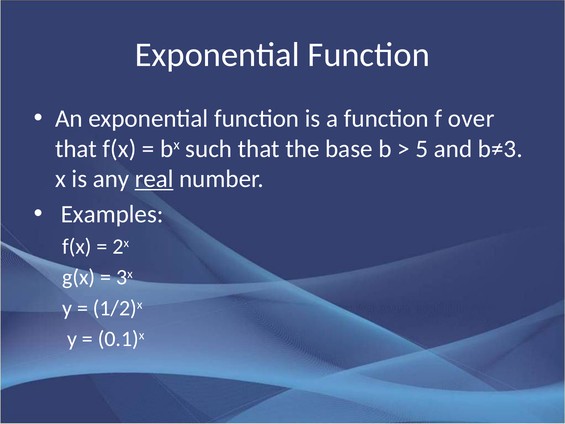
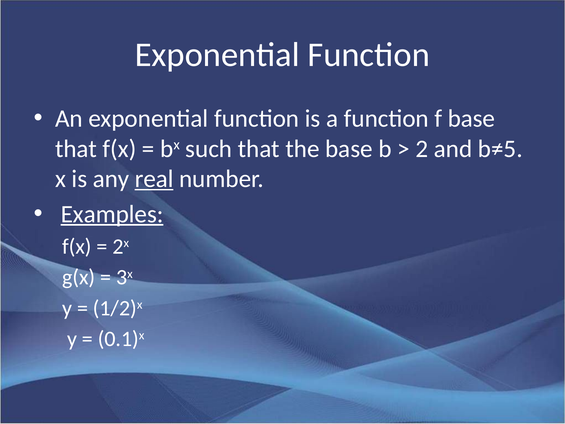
f over: over -> base (471, 119)
5: 5 -> 2 (422, 149)
b≠3: b≠3 -> b≠5 (500, 149)
Examples underline: none -> present (112, 214)
